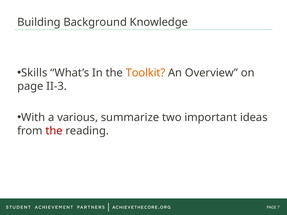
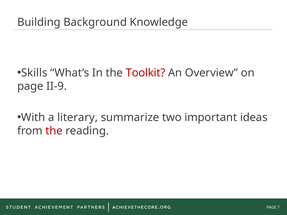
Toolkit colour: orange -> red (146, 73)
II-3: II-3 -> II-9 (57, 86)
various: various -> literary (78, 118)
